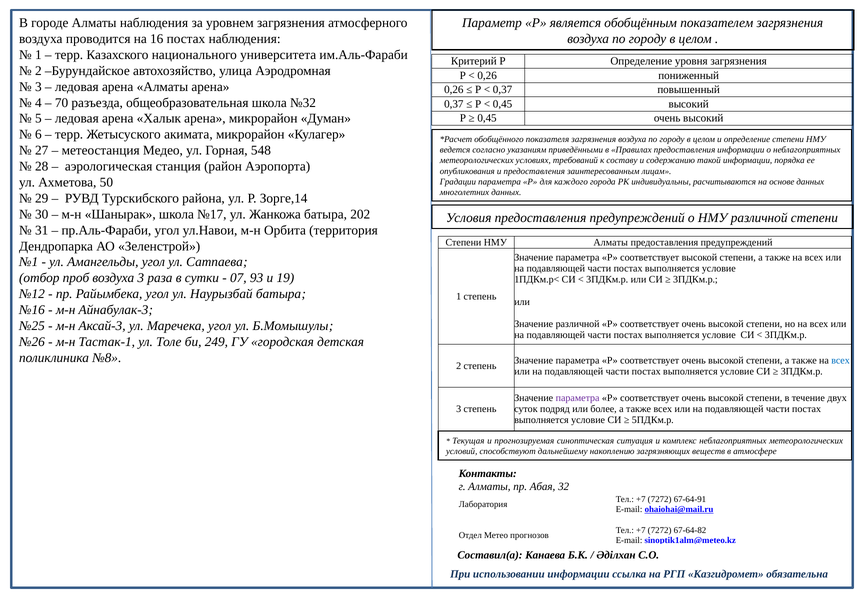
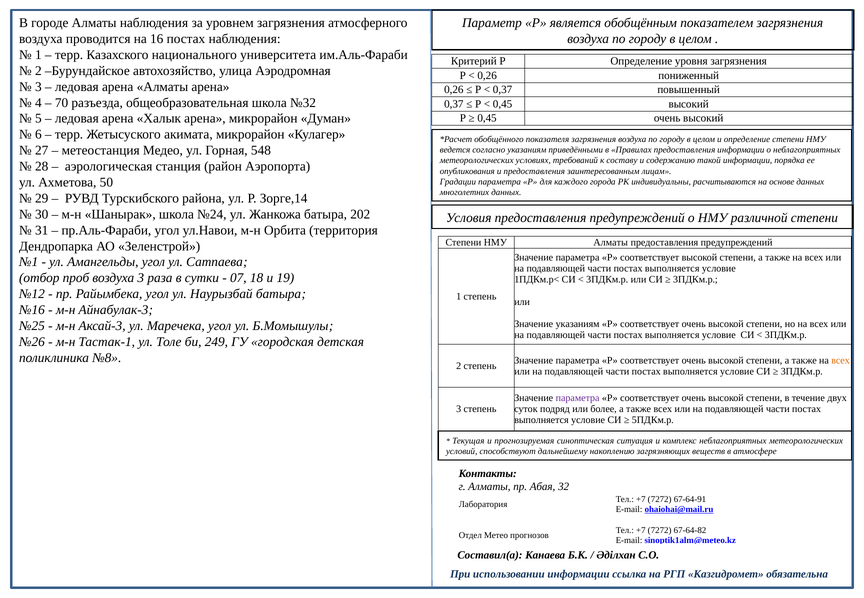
№17: №17 -> №24 (212, 214)
93: 93 -> 18 (257, 278)
Значение различной: различной -> указаниям (578, 324)
всех colour: blue -> orange (841, 360)
